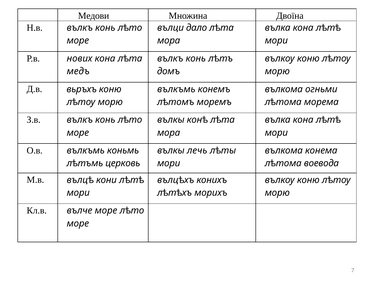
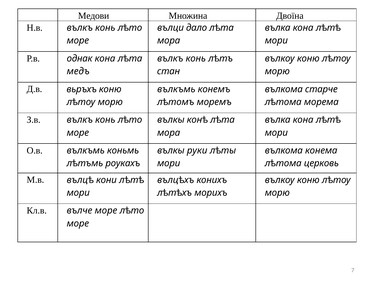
нових: нових -> однак (80, 58)
домъ: домъ -> стан (168, 71)
огньми: огньми -> старче (321, 89)
лечь: лечь -> руки (197, 150)
церковь: церковь -> роукахъ (123, 163)
воевода: воевода -> церковь (321, 163)
